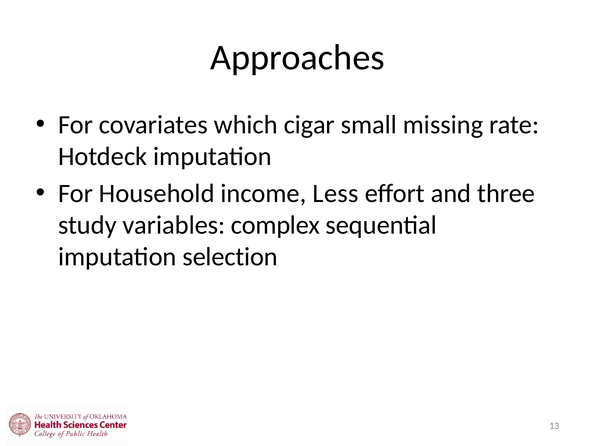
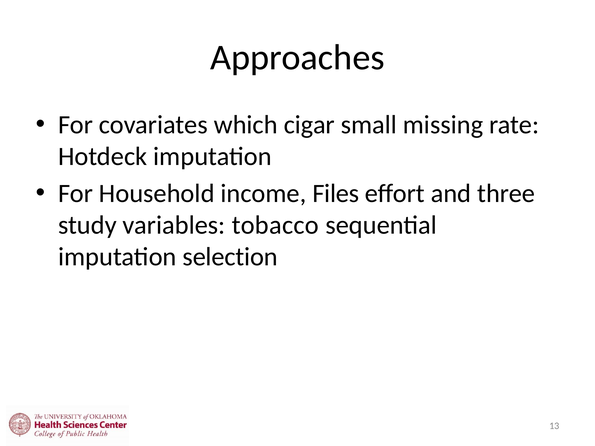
Less: Less -> Files (336, 194)
complex: complex -> tobacco (275, 225)
